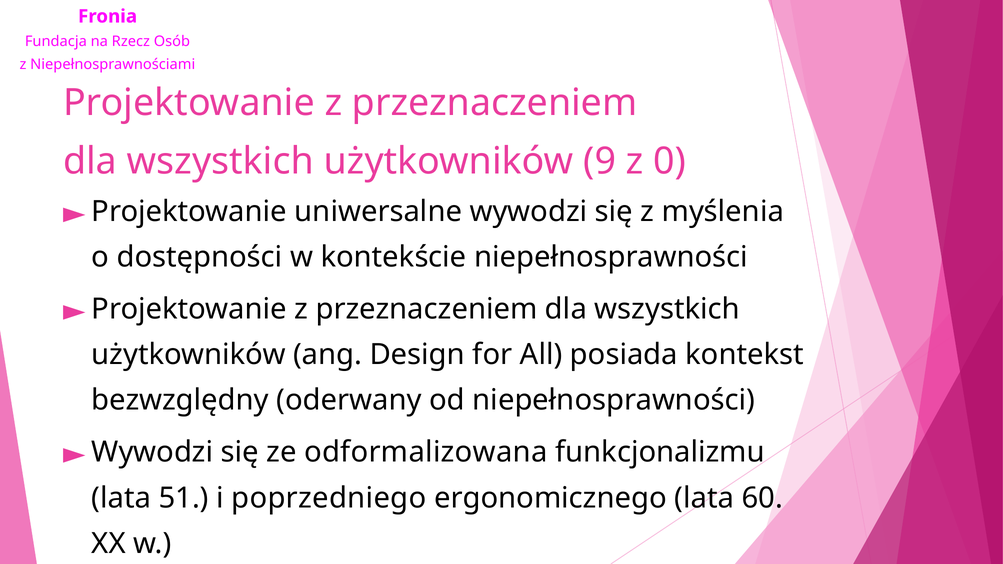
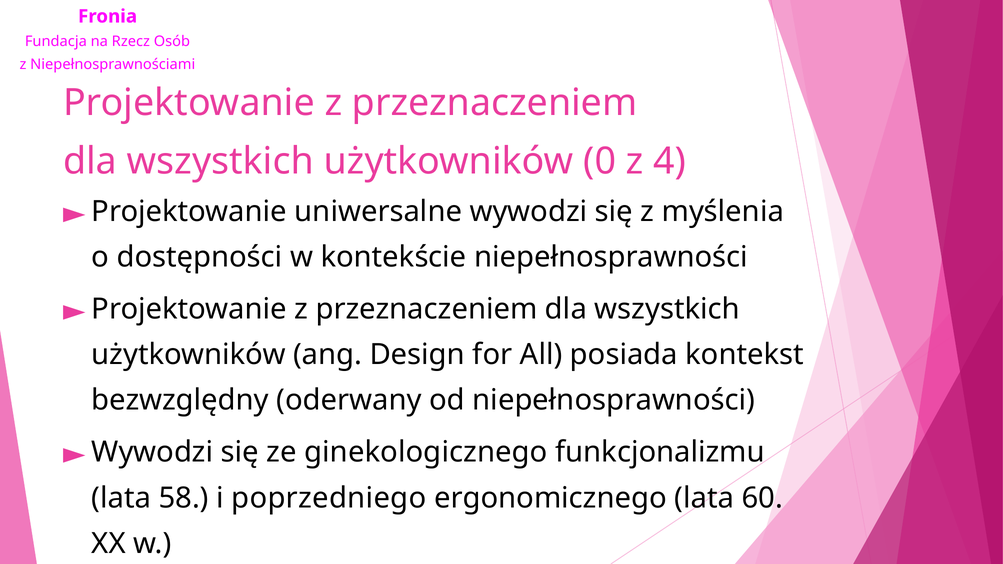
9: 9 -> 0 (600, 162)
0: 0 -> 4 (670, 162)
odformalizowana: odformalizowana -> ginekologicznego (426, 452)
51: 51 -> 58 (184, 498)
